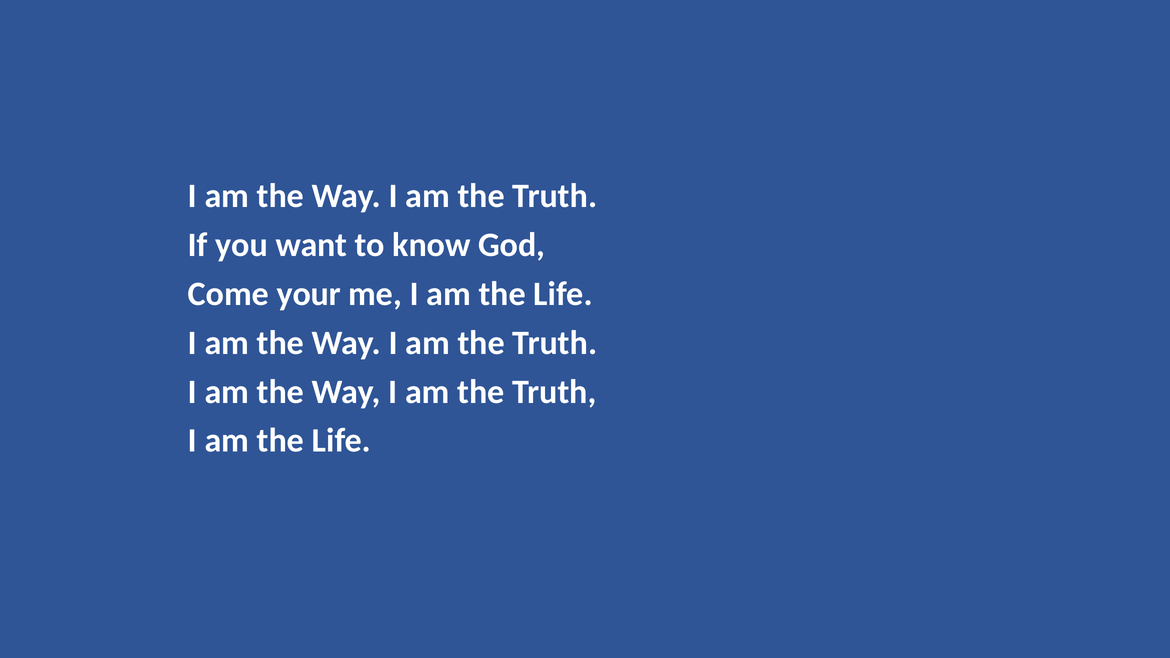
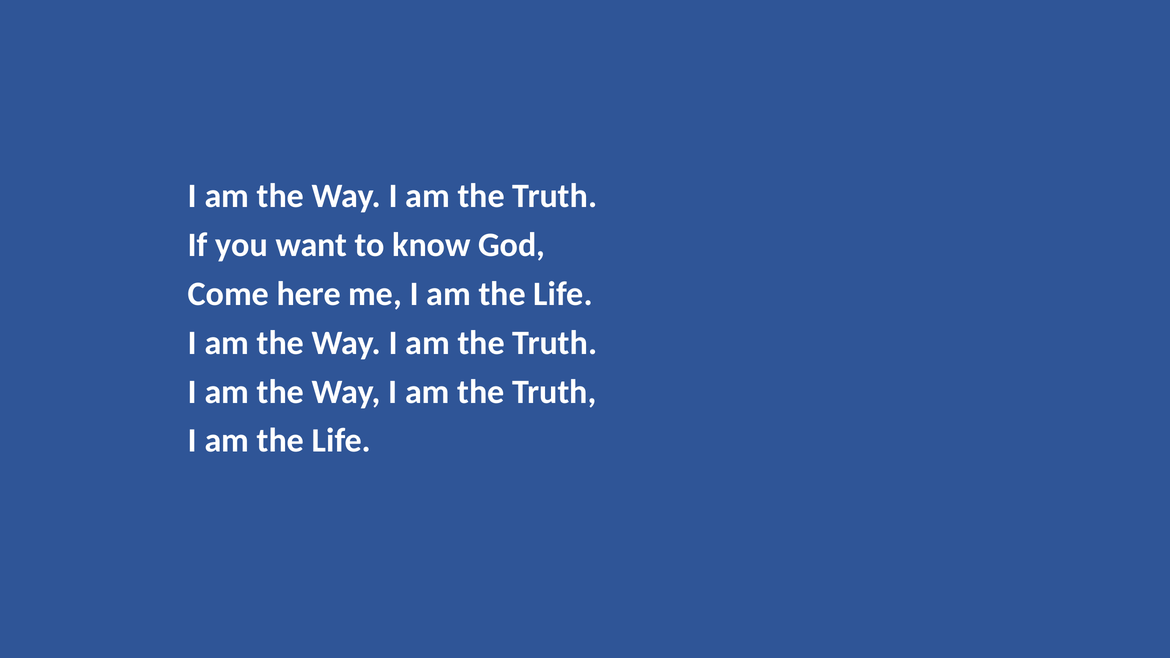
your: your -> here (309, 294)
